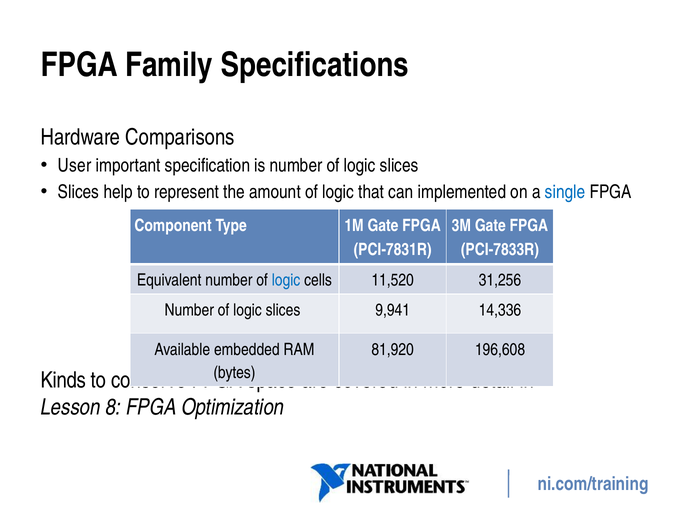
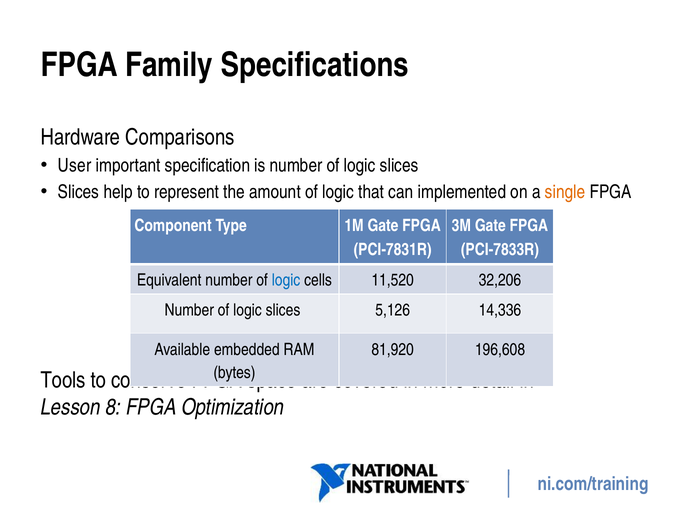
single colour: blue -> orange (565, 192)
31,256: 31,256 -> 32,206 (500, 280)
9,941: 9,941 -> 5,126 (393, 310)
Kinds: Kinds -> Tools (63, 380)
